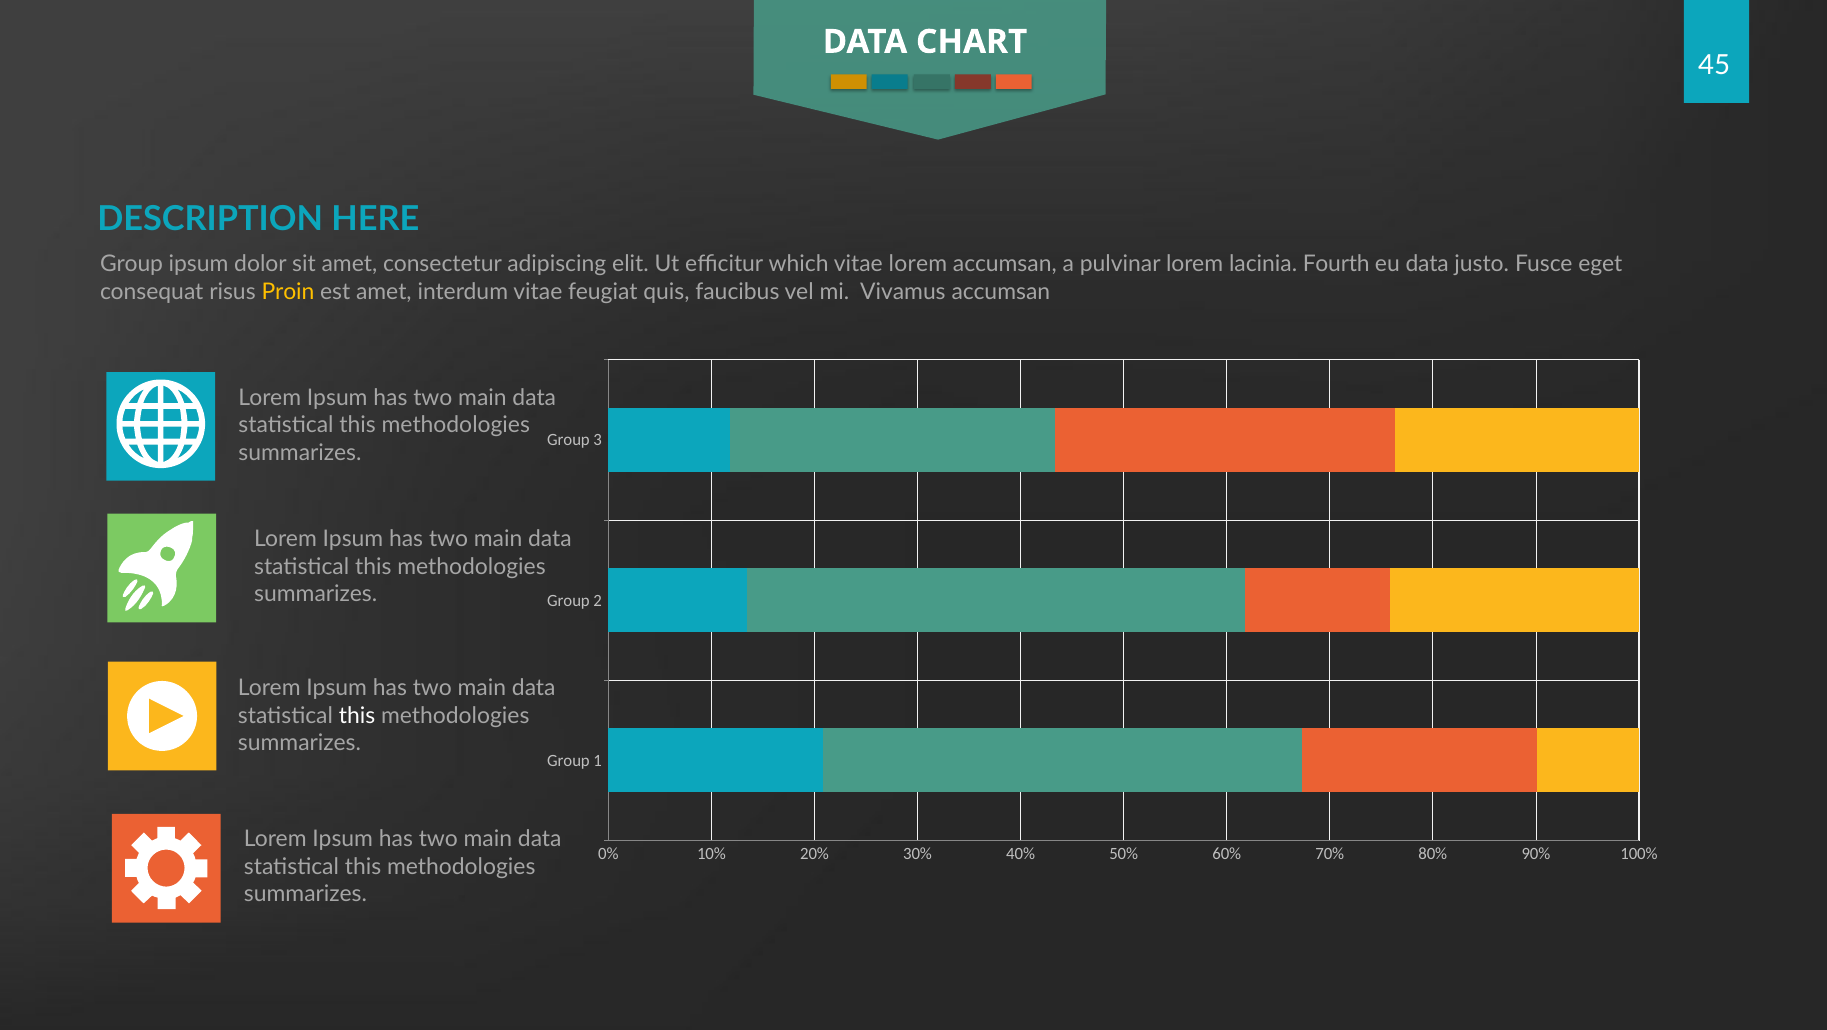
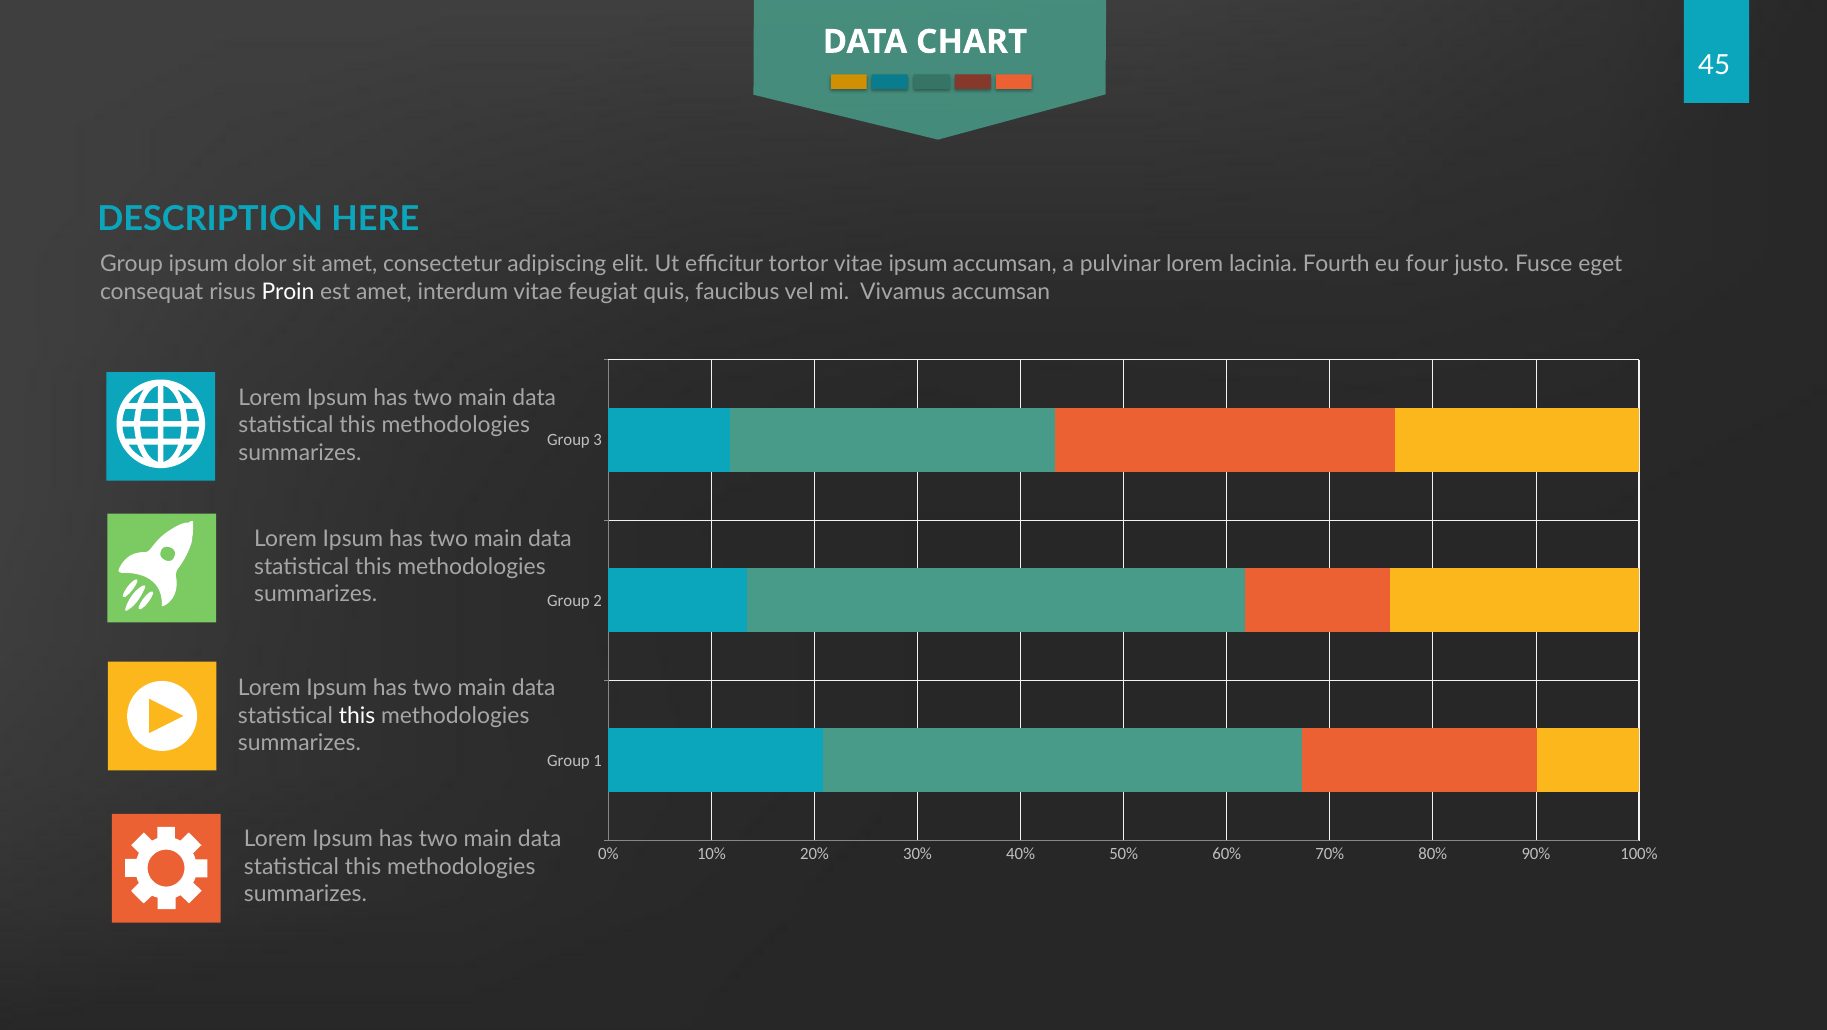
which: which -> tortor (799, 264)
vitae lorem: lorem -> ipsum (918, 264)
eu data: data -> four (1427, 264)
Proin colour: yellow -> white (288, 292)
